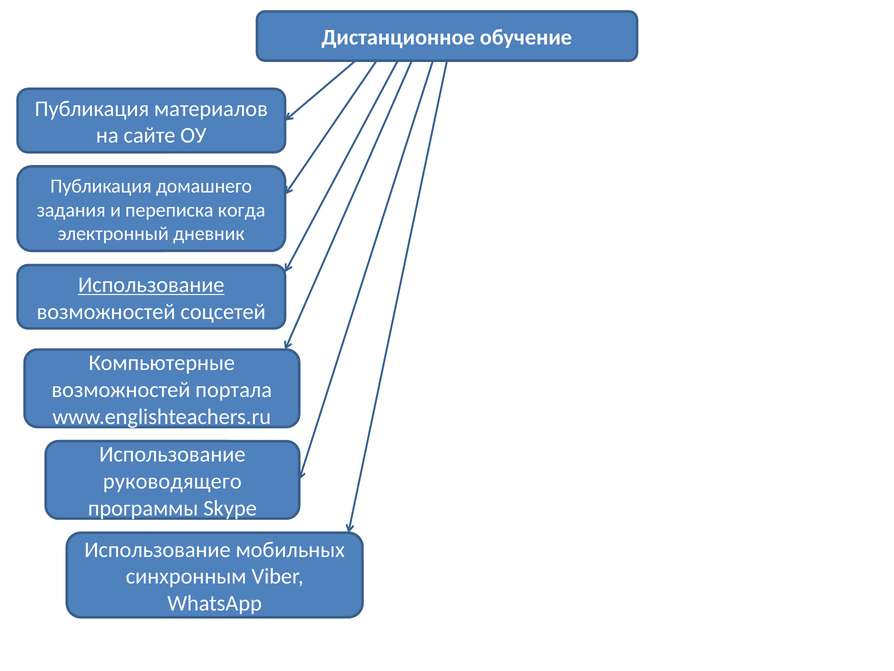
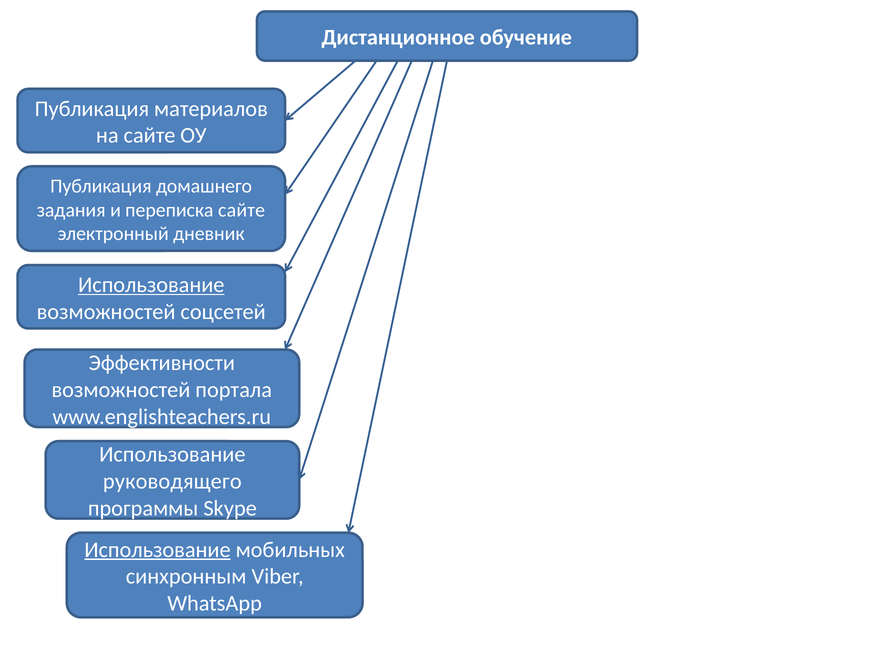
переписка когда: когда -> сайте (242, 210)
Компьютерные: Компьютерные -> Эффективности (162, 363)
Использование underline: none -> present (157, 549)
